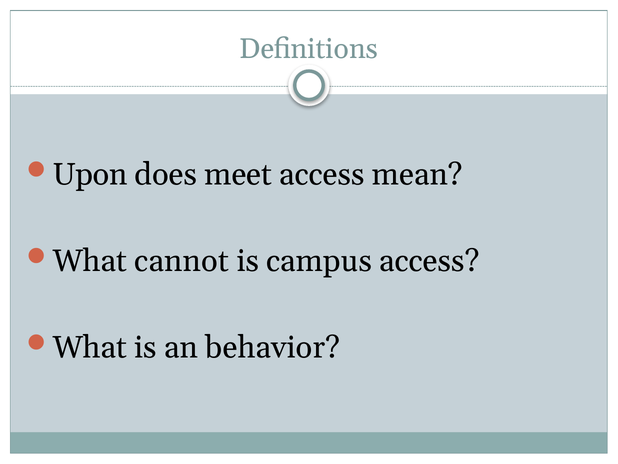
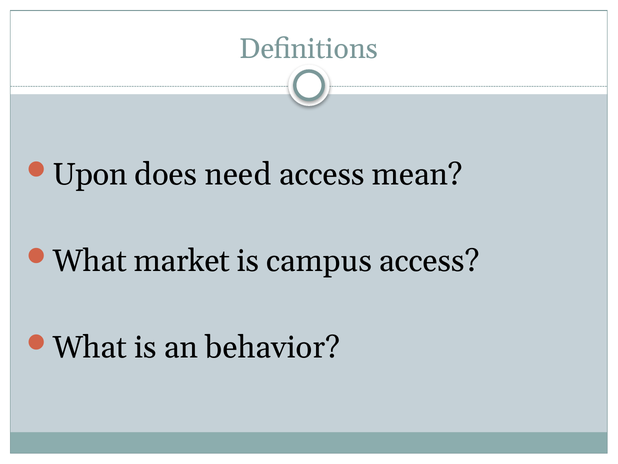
meet: meet -> need (238, 174)
cannot: cannot -> market (182, 261)
